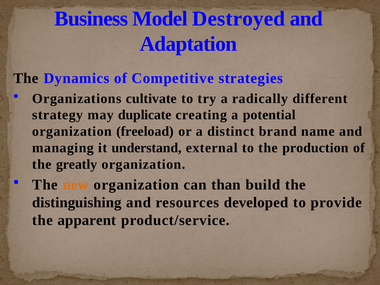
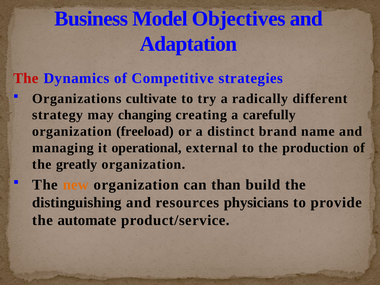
Destroyed: Destroyed -> Objectives (239, 19)
The colour: black -> red (26, 78)
duplicate: duplicate -> changing (145, 115)
potential: potential -> carefully (269, 115)
understand: understand -> operational (147, 148)
developed: developed -> physicians (256, 202)
apparent: apparent -> automate (87, 220)
